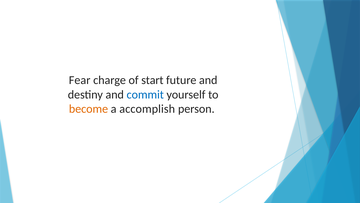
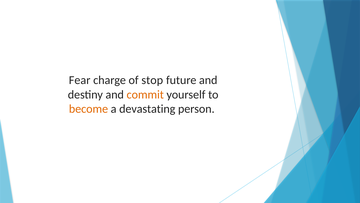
start: start -> stop (152, 80)
commit colour: blue -> orange (145, 94)
accomplish: accomplish -> devastating (147, 109)
